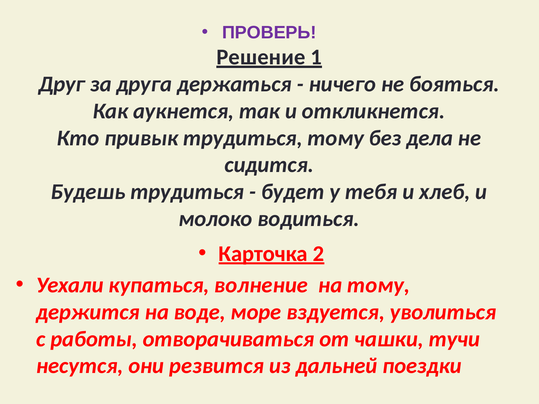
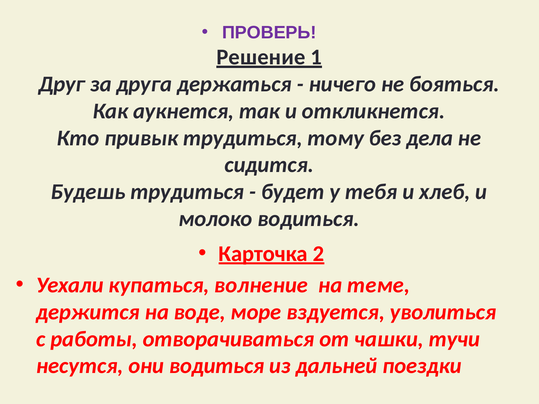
на тому: тому -> теме (379, 285)
они резвится: резвится -> водиться (217, 366)
